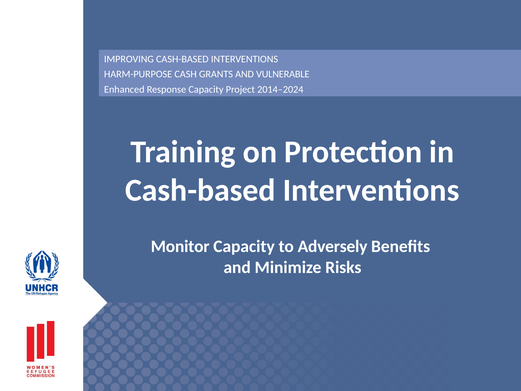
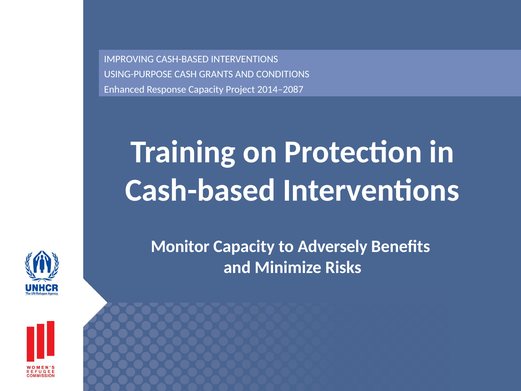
HARM-PURPOSE: HARM-PURPOSE -> USING-PURPOSE (138, 74)
VULNERABLE: VULNERABLE -> CONDITIONS (283, 74)
2014–2024: 2014–2024 -> 2014–2087 (280, 89)
